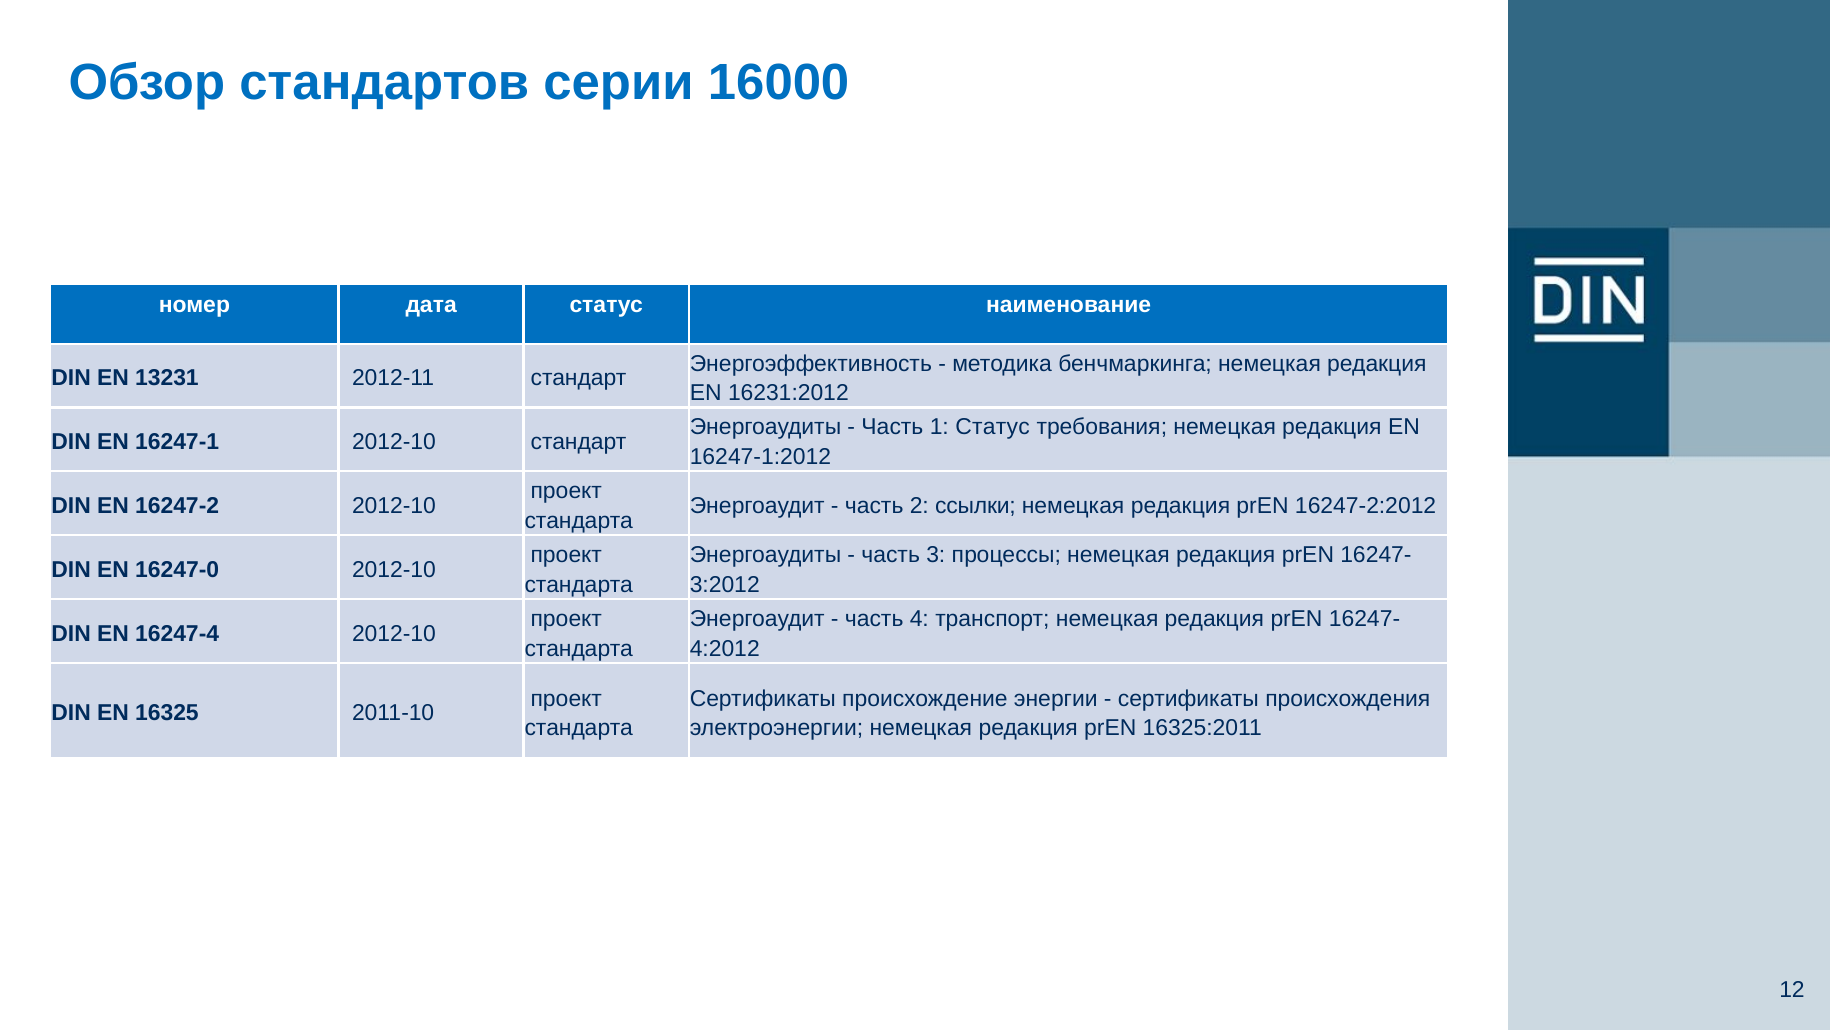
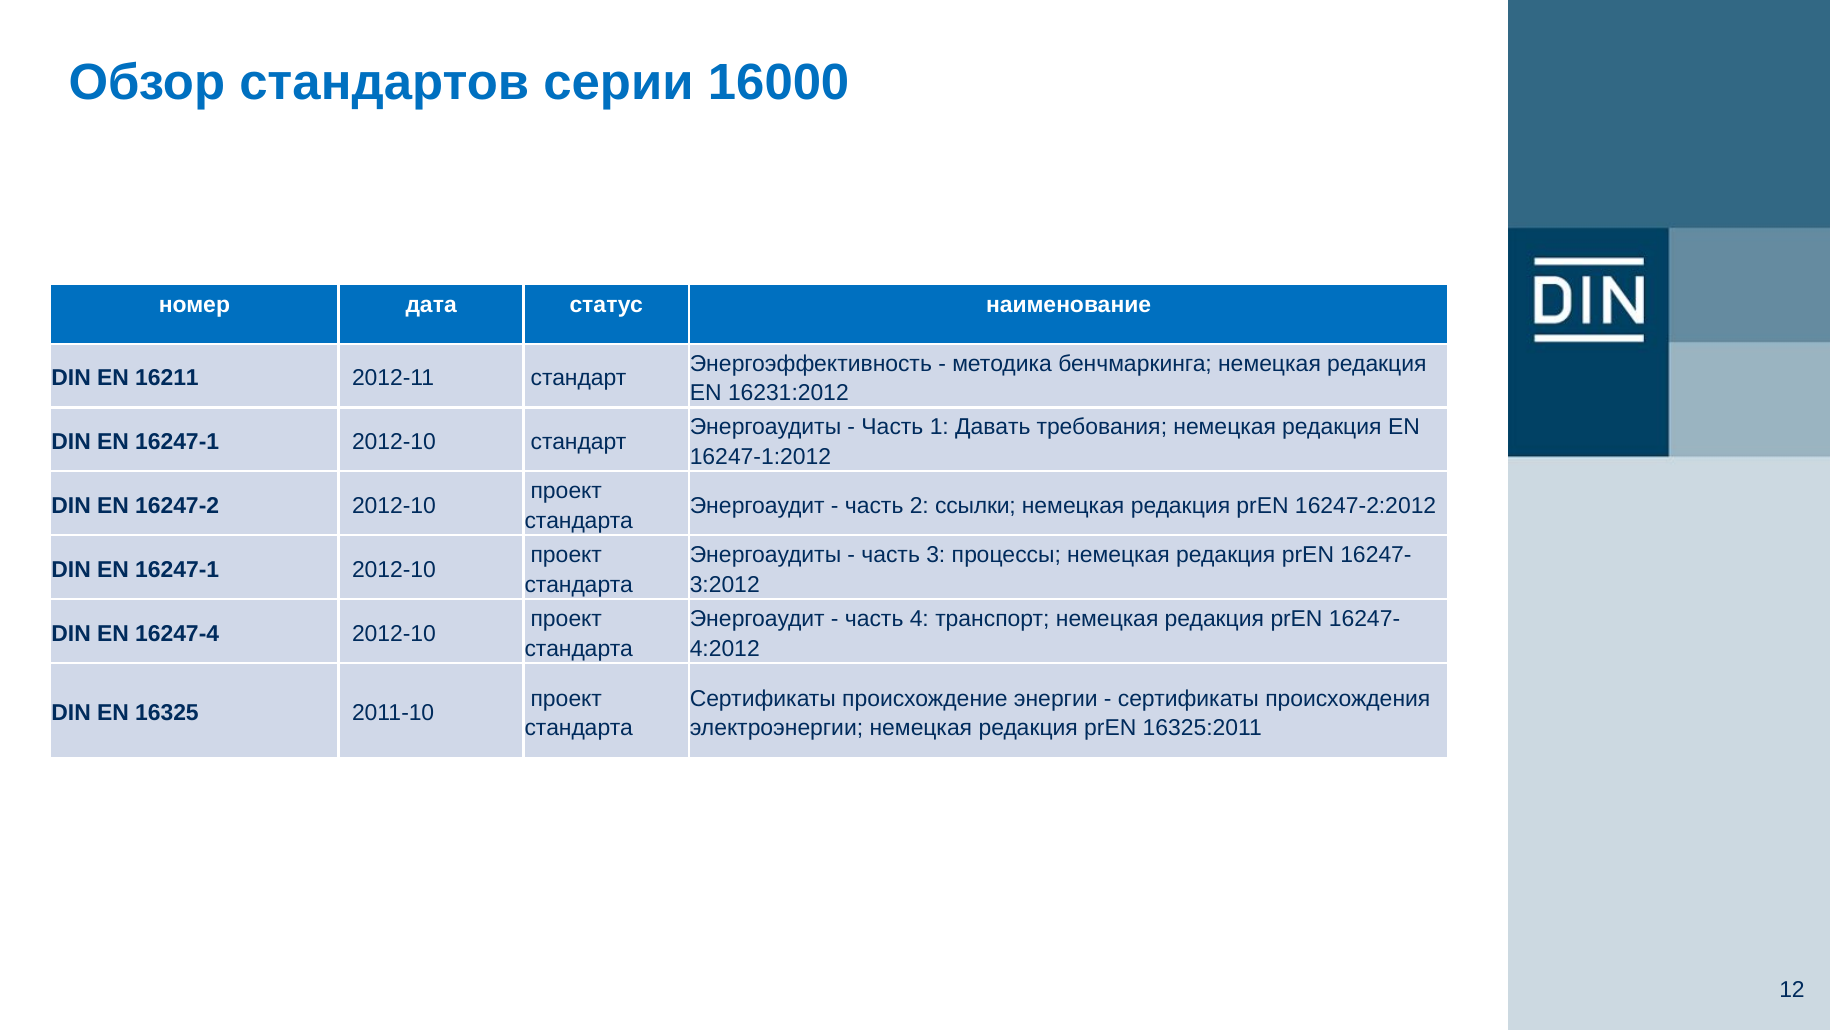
13231: 13231 -> 16211 (167, 378)
1 Статус: Статус -> Давать (993, 427)
16247-0: 16247-0 -> 16247-1 (177, 569)
